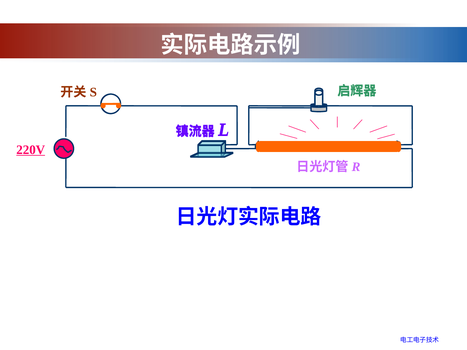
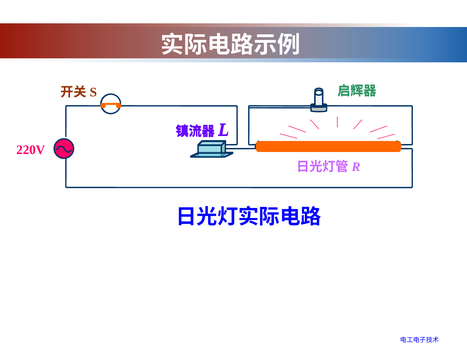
220V underline: present -> none (31, 150)
